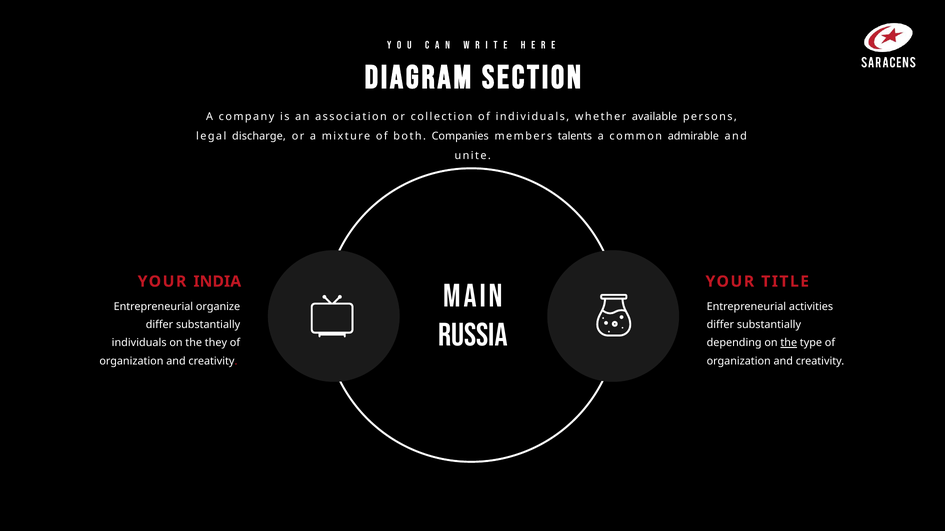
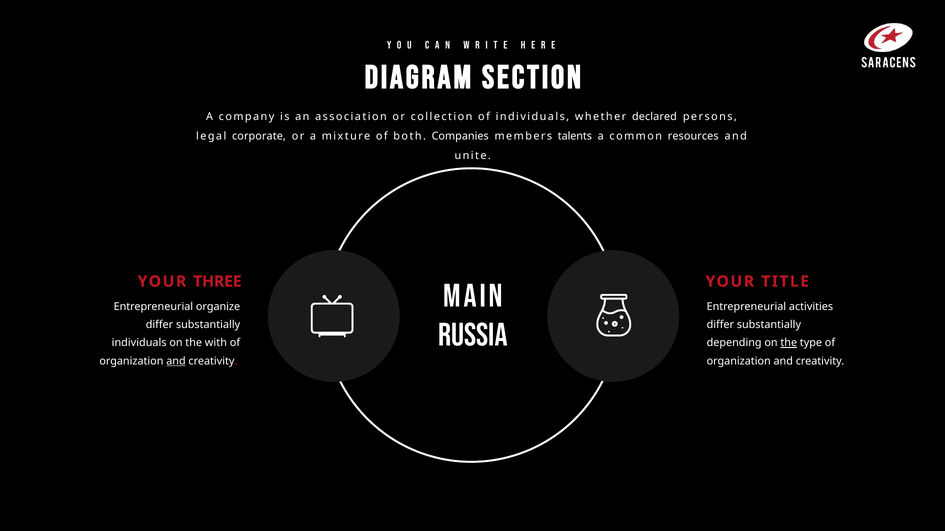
available: available -> declared (654, 117)
discharge: discharge -> corporate (259, 137)
admirable: admirable -> resources (693, 137)
INDIA: INDIA -> THREE (217, 282)
they: they -> with (216, 343)
and underline: none -> present (176, 361)
